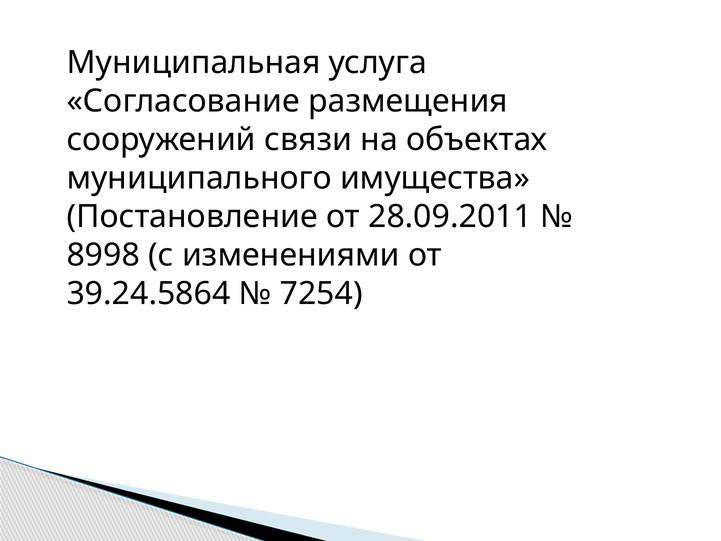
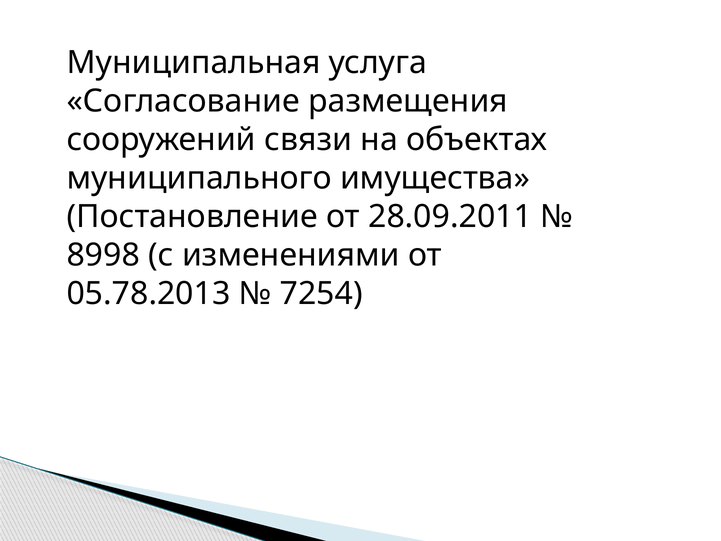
39.24.5864: 39.24.5864 -> 05.78.2013 (149, 293)
